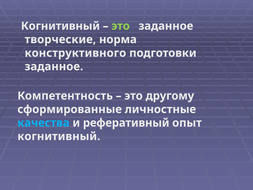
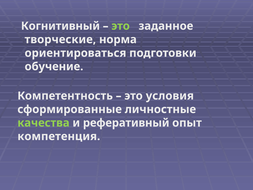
конструктивного: конструктивного -> ориентироваться (75, 53)
заданное: заданное -> обучение (54, 66)
другому: другому -> условия (170, 96)
качества colour: light blue -> light green (43, 123)
когнитивный: когнитивный -> компетенция (59, 136)
